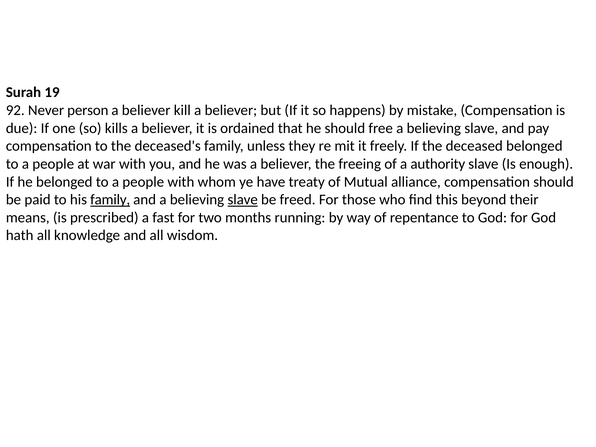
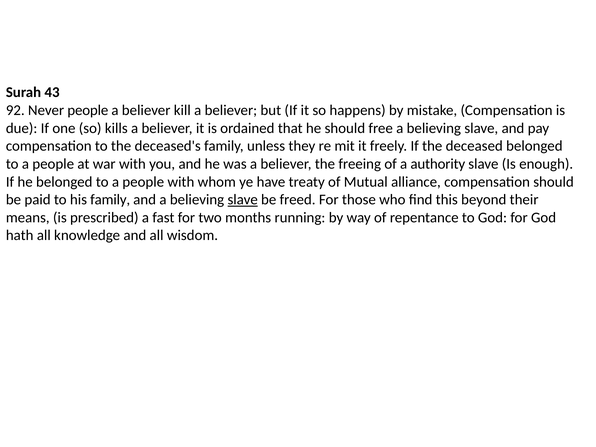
19: 19 -> 43 (52, 92)
Never person: person -> people (88, 110)
family underline: present -> none (110, 200)
